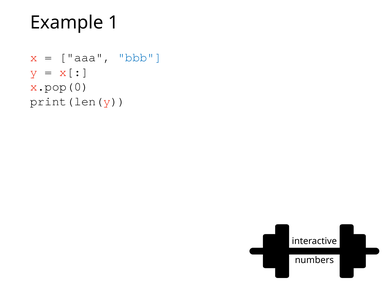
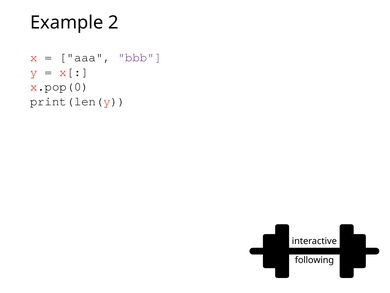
1: 1 -> 2 (113, 22)
bbb colour: blue -> purple (140, 57)
numbers: numbers -> following (314, 260)
